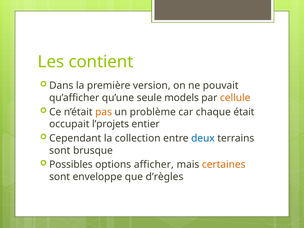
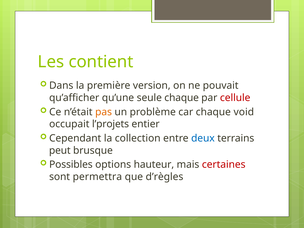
seule models: models -> chaque (182, 98)
cellule colour: orange -> red (235, 98)
était: était -> void (244, 112)
sont: sont -> peut (60, 150)
afficher: afficher -> hauteur (154, 165)
certaines colour: orange -> red (224, 165)
enveloppe: enveloppe -> permettra (97, 177)
